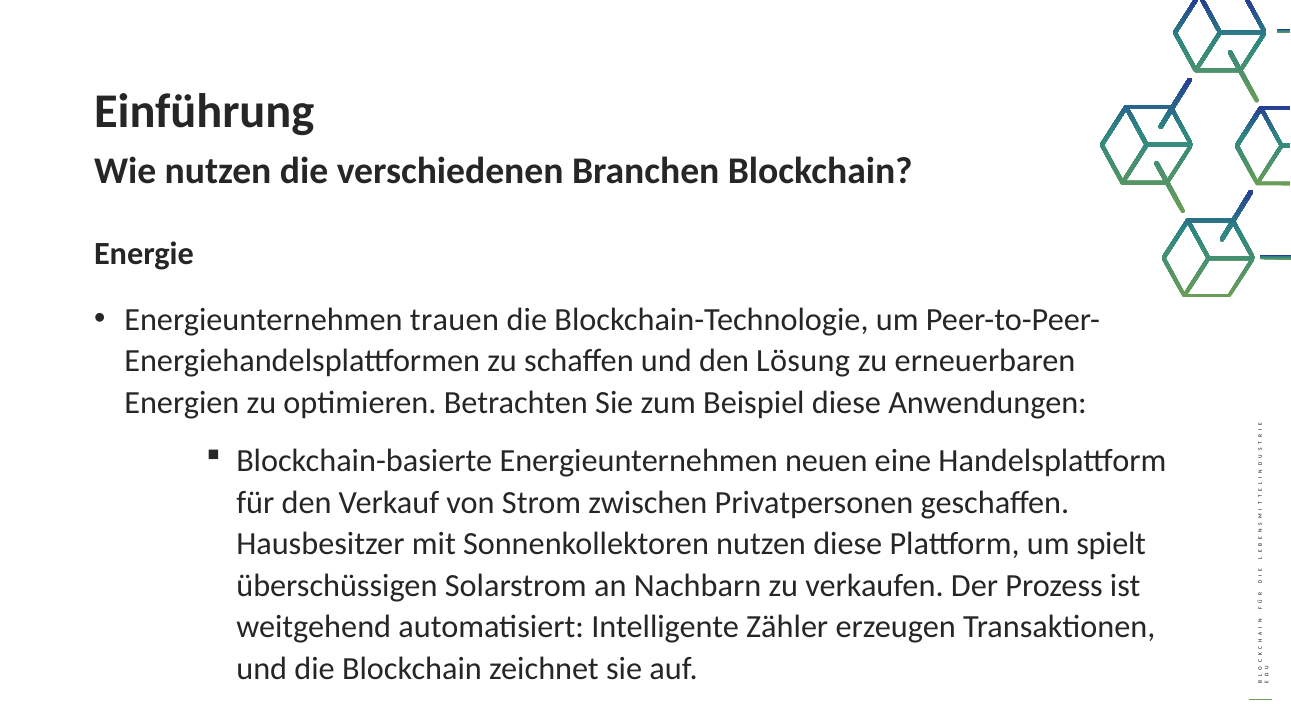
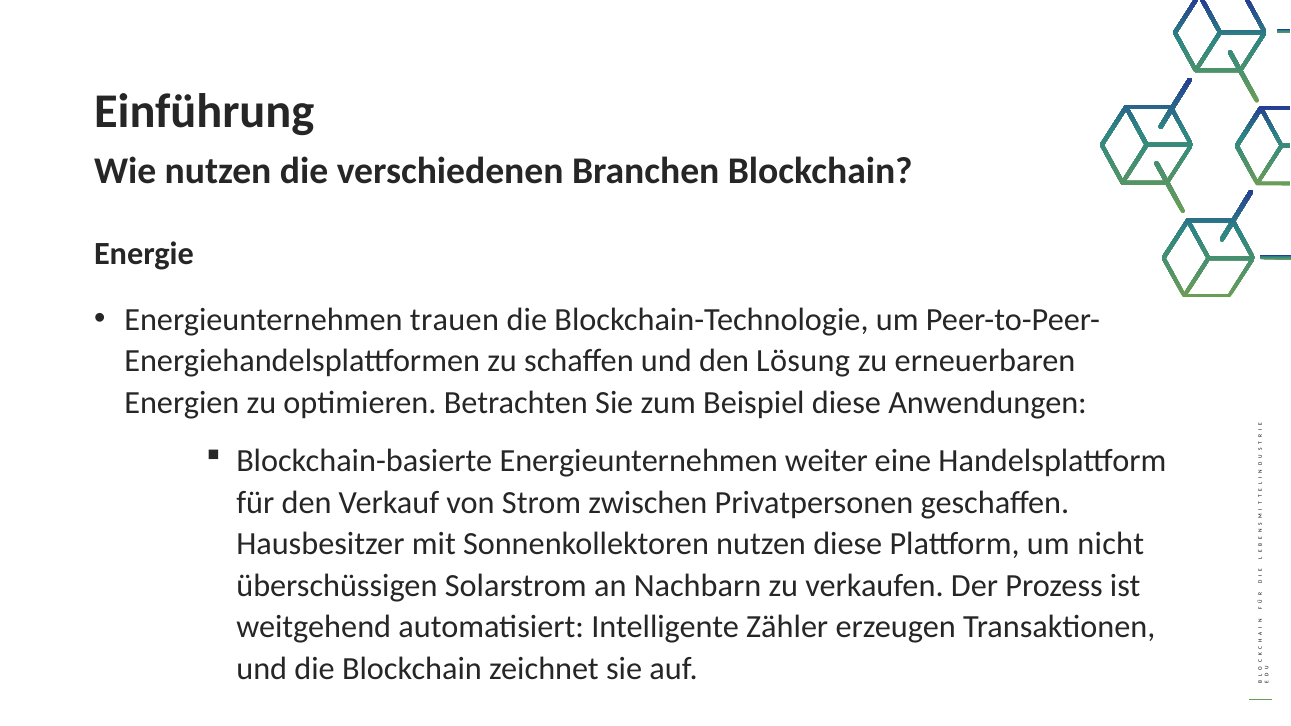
neuen: neuen -> weiter (826, 461)
spielt: spielt -> nicht (1111, 544)
